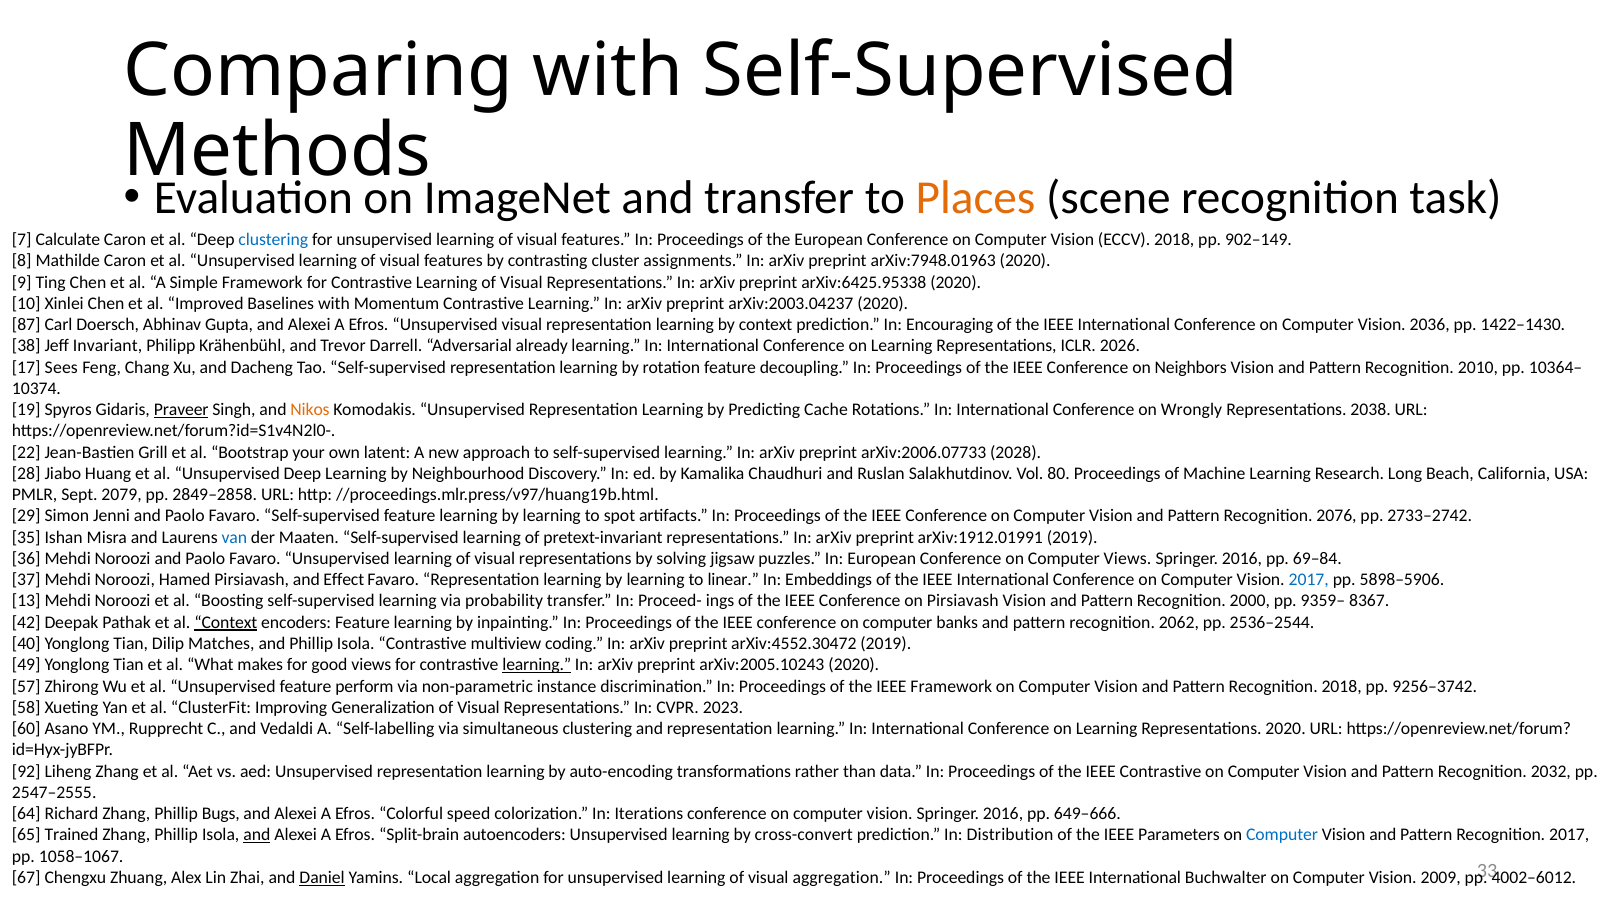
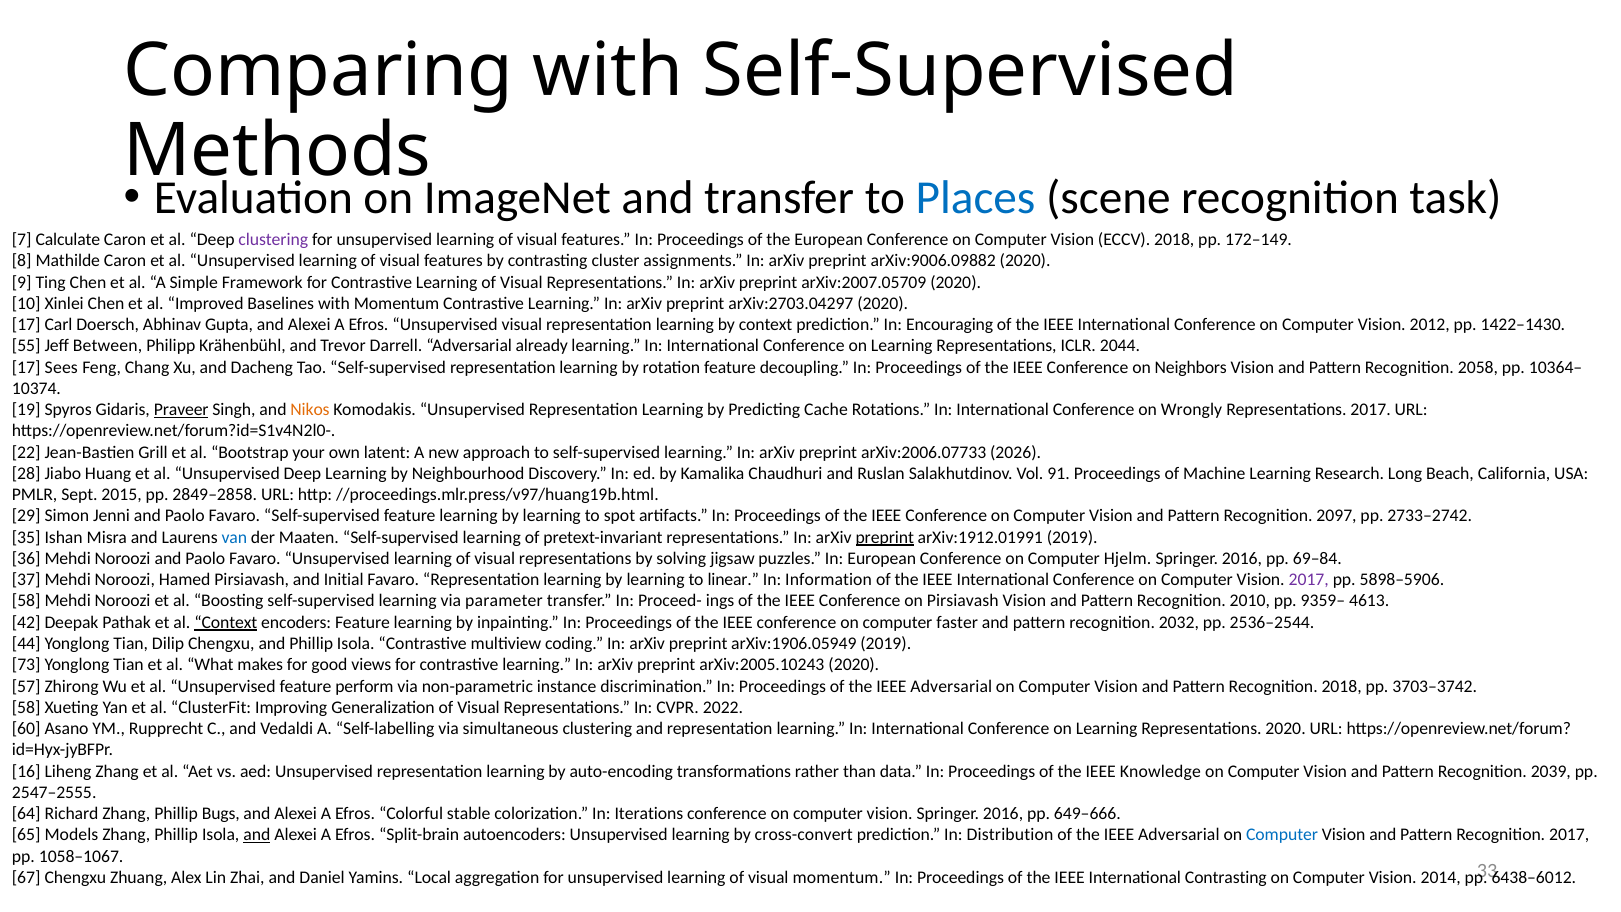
Places colour: orange -> blue (976, 198)
clustering colour: blue -> purple (273, 240)
902–149: 902–149 -> 172–149 (1258, 240)
arXiv:7948.01963: arXiv:7948.01963 -> arXiv:9006.09882 (933, 261)
arXiv:6425.95338: arXiv:6425.95338 -> arXiv:2007.05709 (864, 282)
arXiv:2003.04237: arXiv:2003.04237 -> arXiv:2703.04297 (791, 303)
87: 87 -> 17 (26, 325)
2036: 2036 -> 2012 (1430, 325)
38: 38 -> 55 (26, 346)
Invariant: Invariant -> Between (108, 346)
2026: 2026 -> 2044 (1120, 346)
2010: 2010 -> 2058 (1478, 367)
Representations 2038: 2038 -> 2017 (1371, 410)
2028: 2028 -> 2026 (1016, 452)
80: 80 -> 91 (1059, 474)
2079: 2079 -> 2015 (122, 495)
2076: 2076 -> 2097 (1337, 516)
preprint underline: none -> present (885, 537)
Computer Views: Views -> Hjelm (1128, 559)
Effect: Effect -> Initial (344, 580)
Embeddings: Embeddings -> Information (829, 580)
2017 colour: blue -> purple (1309, 580)
13: 13 -> 58 (26, 601)
probability: probability -> parameter (504, 601)
2000: 2000 -> 2010 (1250, 601)
8367: 8367 -> 4613 (1369, 601)
banks: banks -> faster (957, 622)
2062: 2062 -> 2032 (1179, 622)
40: 40 -> 44 (26, 644)
Dilip Matches: Matches -> Chengxu (221, 644)
arXiv:4552.30472: arXiv:4552.30472 -> arXiv:1906.05949 (794, 644)
49: 49 -> 73 (26, 665)
learning underline: present -> none (537, 665)
Framework: Framework -> Adversarial (951, 686)
9256–3742: 9256–3742 -> 3703–3742 (1435, 686)
2023: 2023 -> 2022 (723, 707)
92: 92 -> 16 (26, 771)
IEEE Contrastive: Contrastive -> Knowledge (1160, 771)
2032: 2032 -> 2039 (1551, 771)
speed: speed -> stable (469, 814)
Trained: Trained -> Models (71, 835)
Parameters: Parameters -> Adversarial (1179, 835)
Daniel underline: present -> none (322, 877)
visual aggregation: aggregation -> momentum (842, 877)
International Buchwalter: Buchwalter -> Contrasting (1226, 877)
2009: 2009 -> 2014 (1441, 877)
4002–6012: 4002–6012 -> 6438–6012 (1534, 877)
